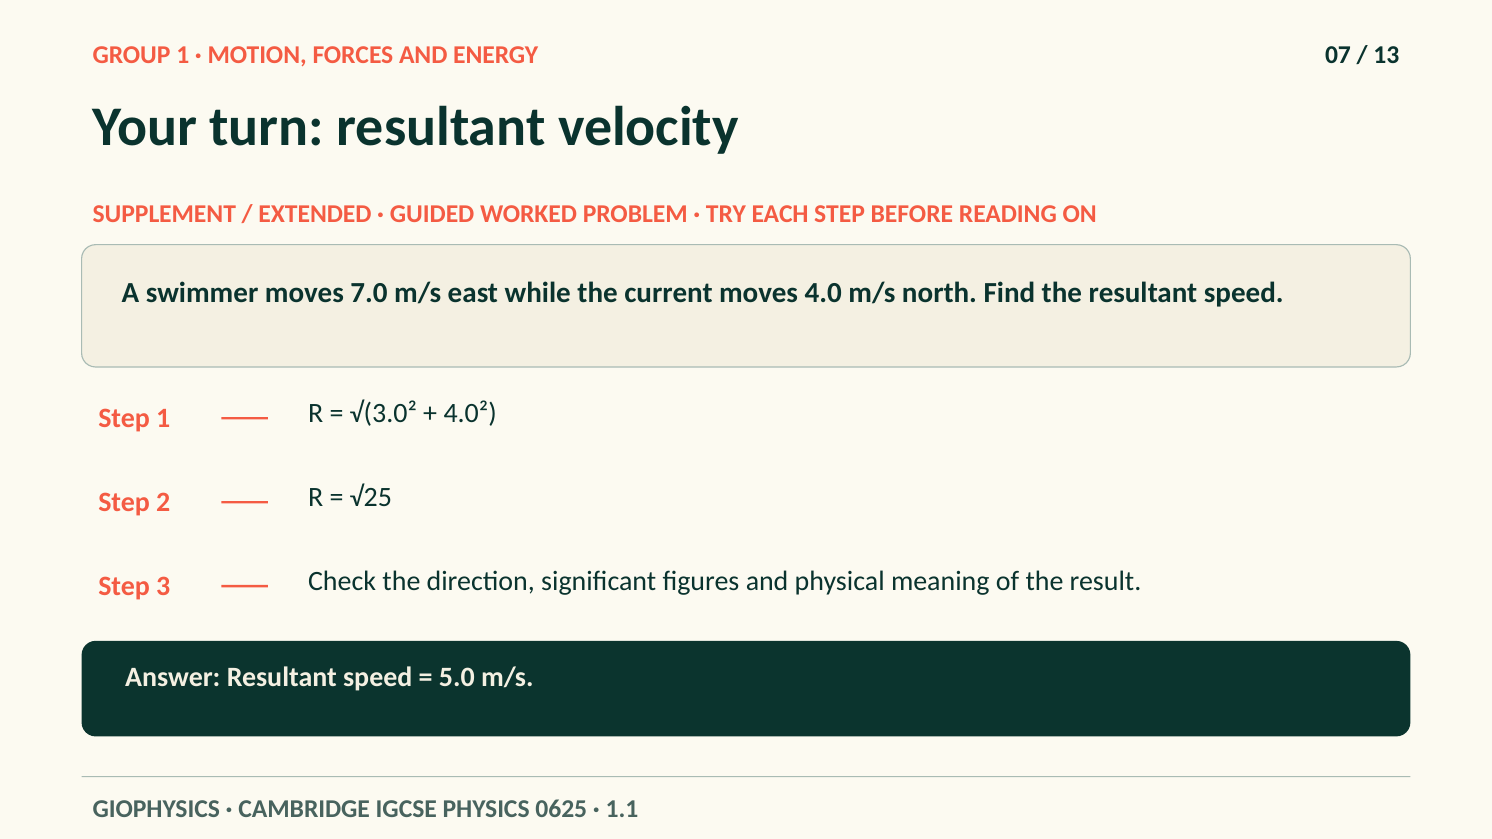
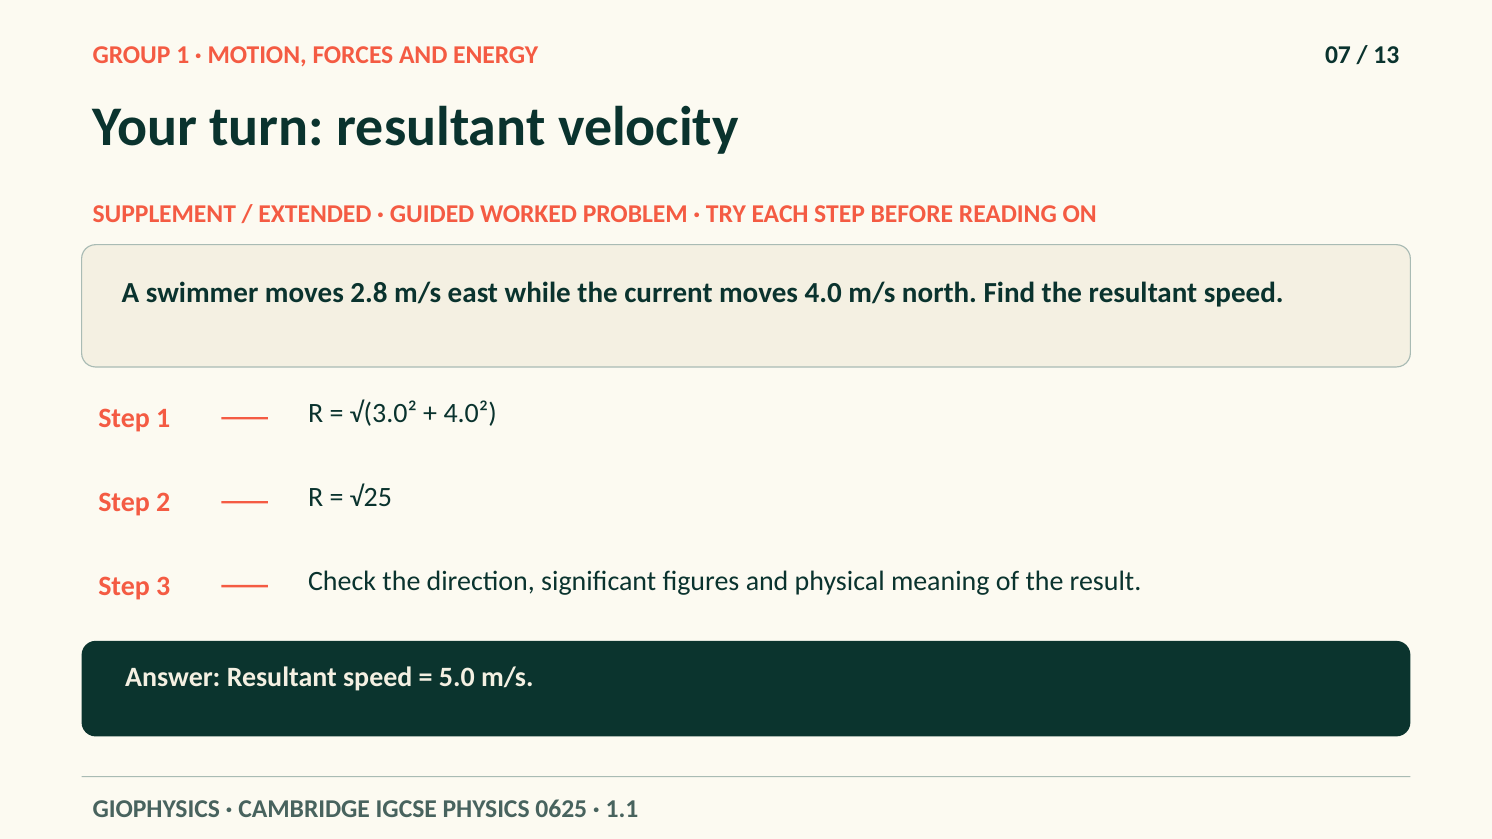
7.0: 7.0 -> 2.8 (369, 293)
